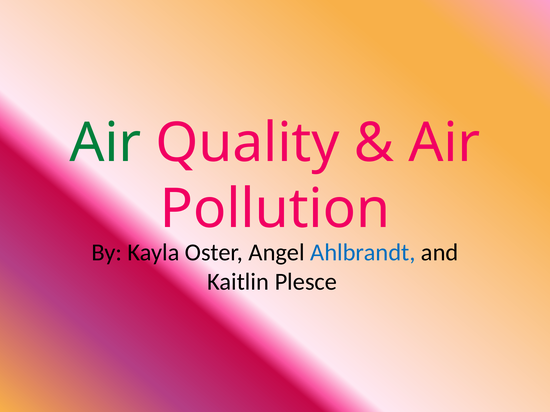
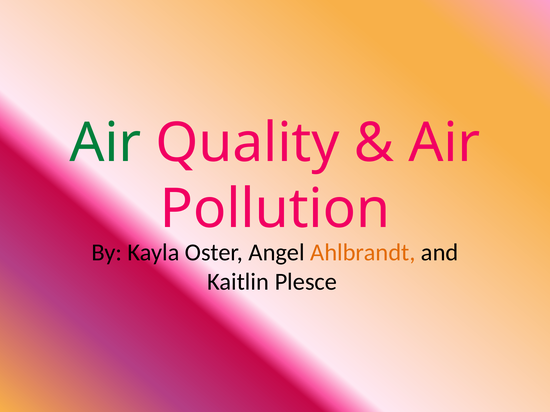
Ahlbrandt colour: blue -> orange (363, 253)
